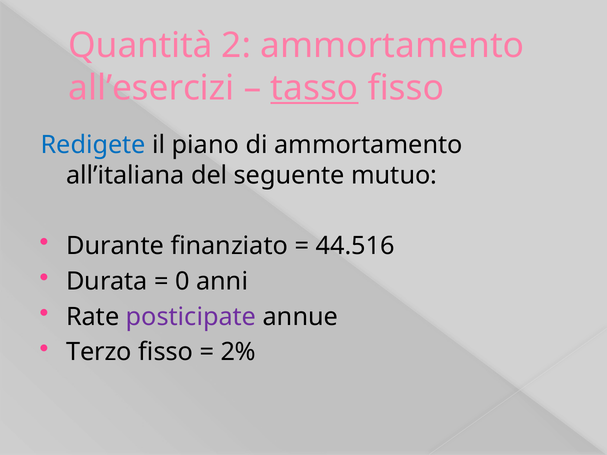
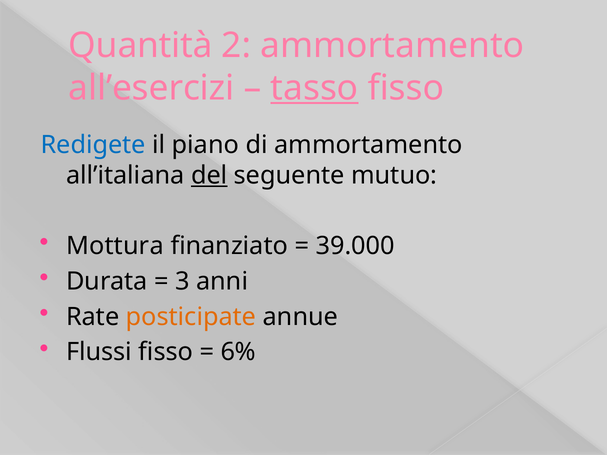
del underline: none -> present (209, 175)
Durante: Durante -> Mottura (115, 246)
44.516: 44.516 -> 39.000 (355, 246)
0: 0 -> 3 (182, 282)
posticipate colour: purple -> orange (191, 317)
Terzo: Terzo -> Flussi (99, 352)
2%: 2% -> 6% (238, 352)
